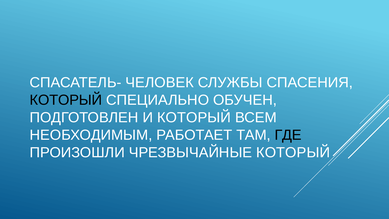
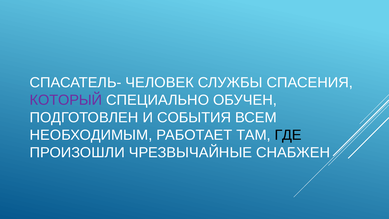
КОТОРЫЙ colour: black -> purple (66, 100)
И КОТОРЫЙ: КОТОРЫЙ -> СОБЫТИЯ (194, 118)
ЧРЕЗВЫЧАЙНЫЕ КОТОРЫЙ: КОТОРЫЙ -> СНАБЖЕН (293, 153)
